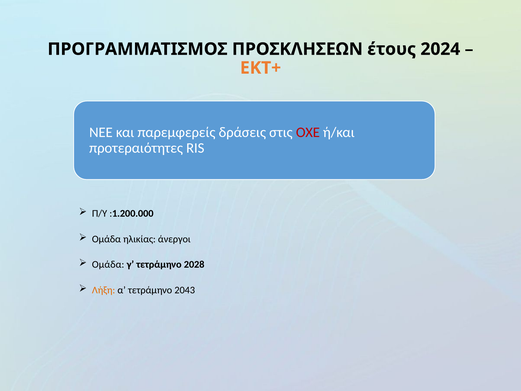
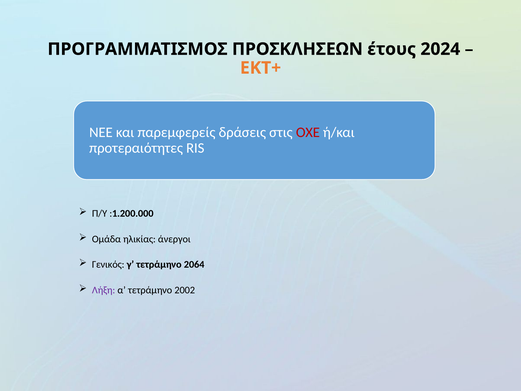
Ομάδα: Ομάδα -> Γενικός (108, 264)
2028: 2028 -> 2064 (194, 264)
Λήξη colour: orange -> purple (104, 290)
2043: 2043 -> 2002 (185, 290)
